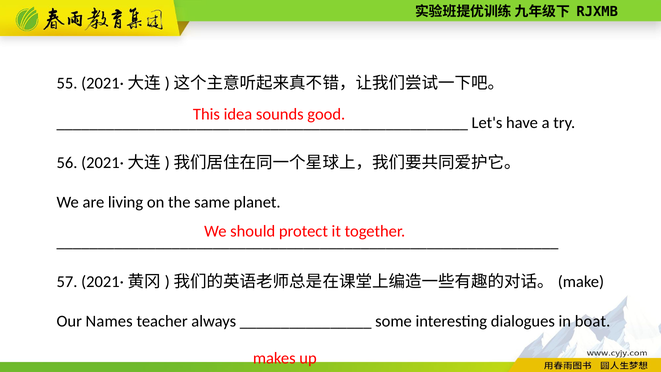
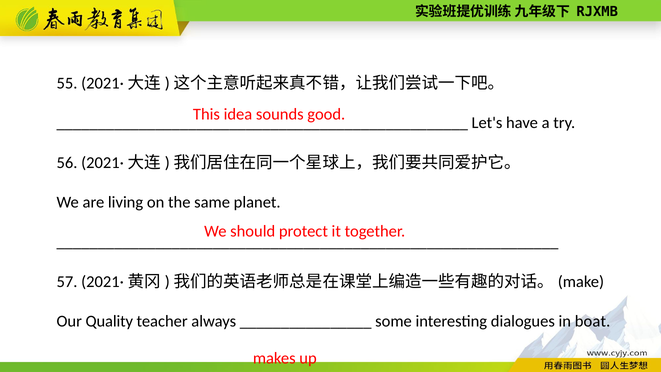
Names: Names -> Quality (109, 321)
